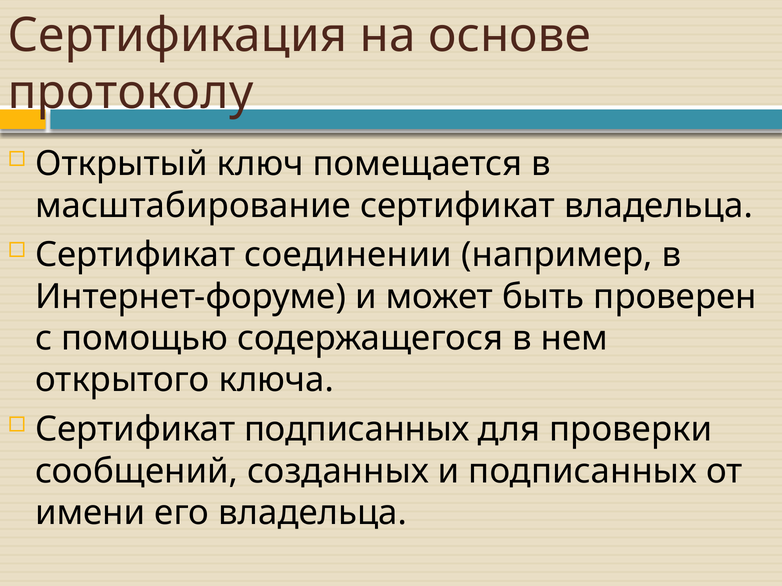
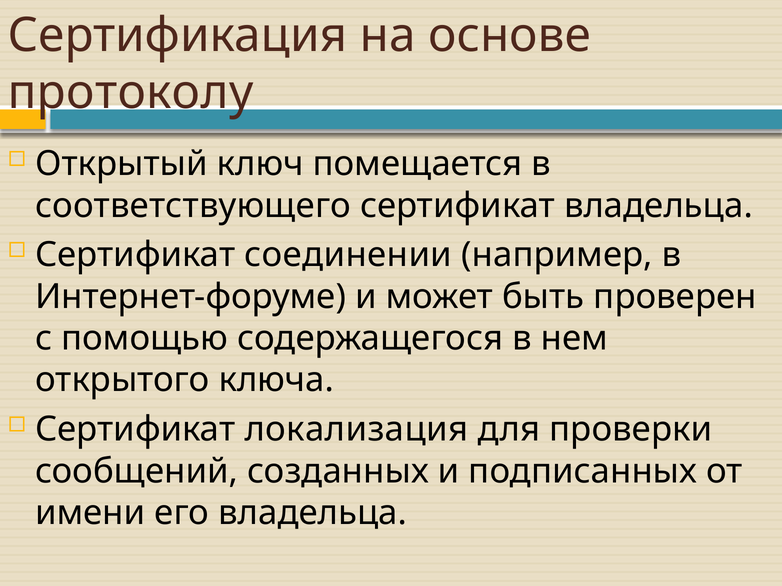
масштабирование: масштабирование -> соответствующего (193, 206)
Сертификат подписанных: подписанных -> локализация (356, 430)
